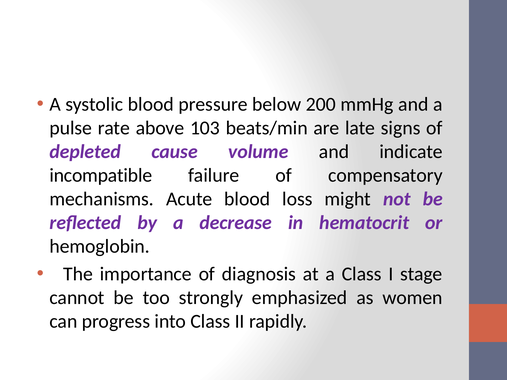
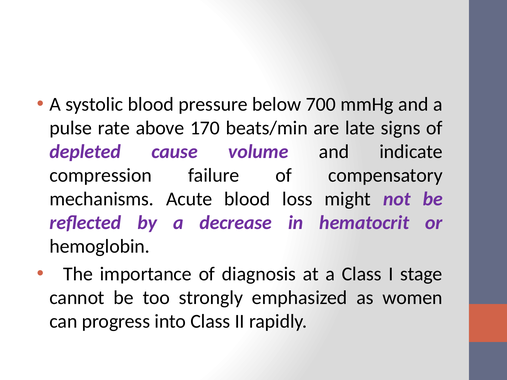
200: 200 -> 700 (321, 104)
103: 103 -> 170 (205, 128)
incompatible: incompatible -> compression (101, 175)
